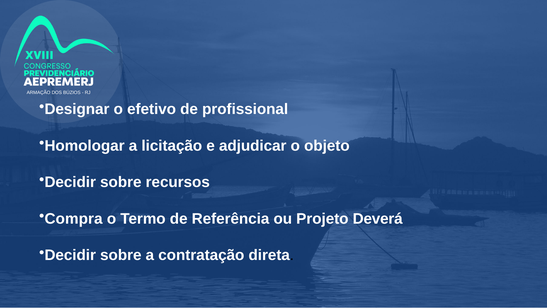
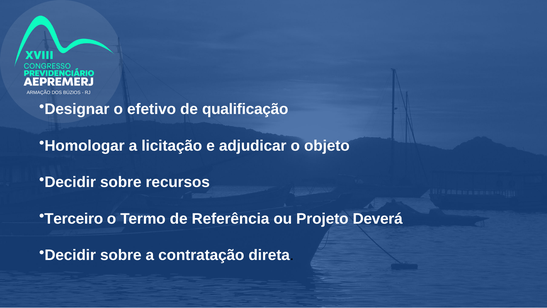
profissional: profissional -> qualificação (245, 109)
Compra: Compra -> Terceiro (74, 219)
